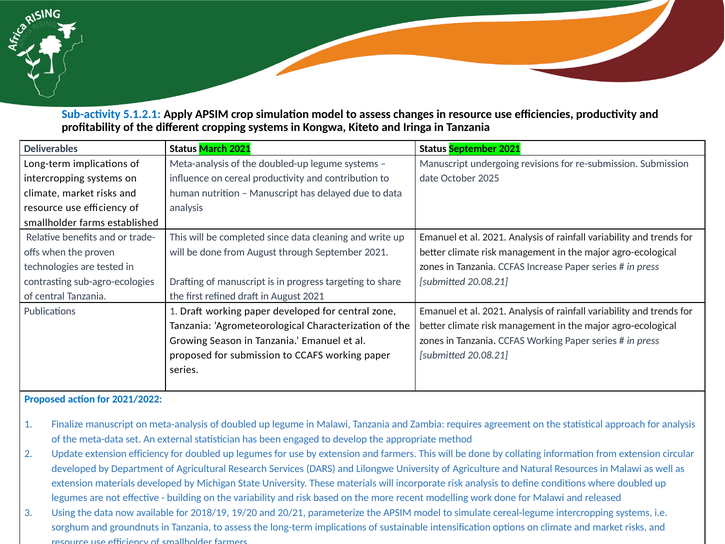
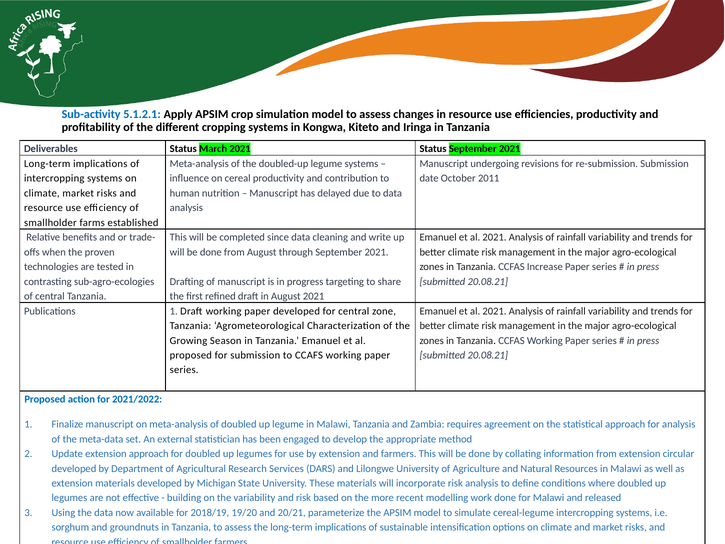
2025: 2025 -> 2011 (489, 178)
extension efficiency: efficiency -> approach (149, 454)
